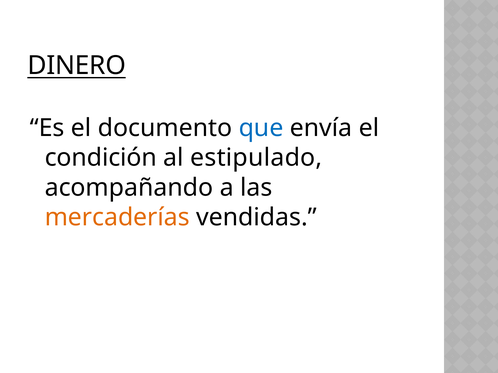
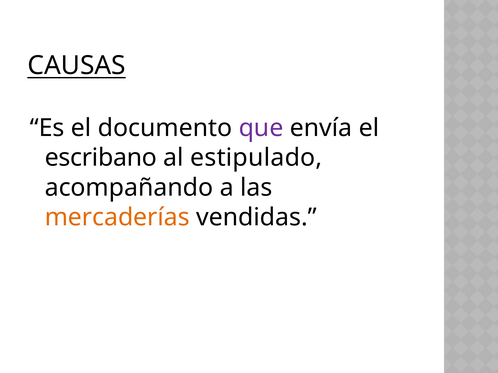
DINERO: DINERO -> CAUSAS (77, 66)
que colour: blue -> purple (261, 128)
condición: condición -> escribano (101, 158)
